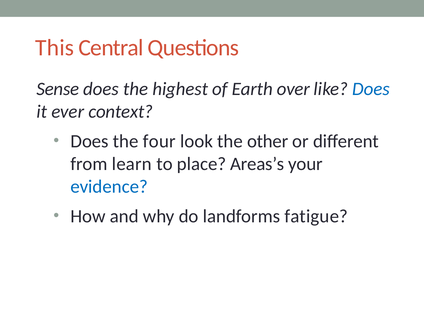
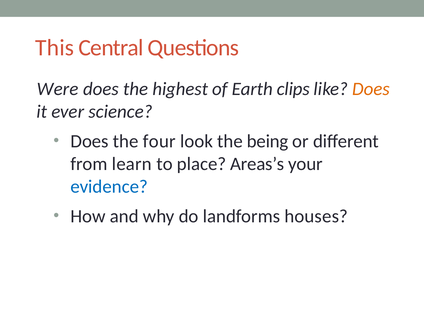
Sense: Sense -> Were (58, 89)
over: over -> clips (293, 89)
Does colour: blue -> orange (371, 89)
context: context -> science (121, 112)
other: other -> being (268, 141)
fatigue: fatigue -> houses (316, 216)
